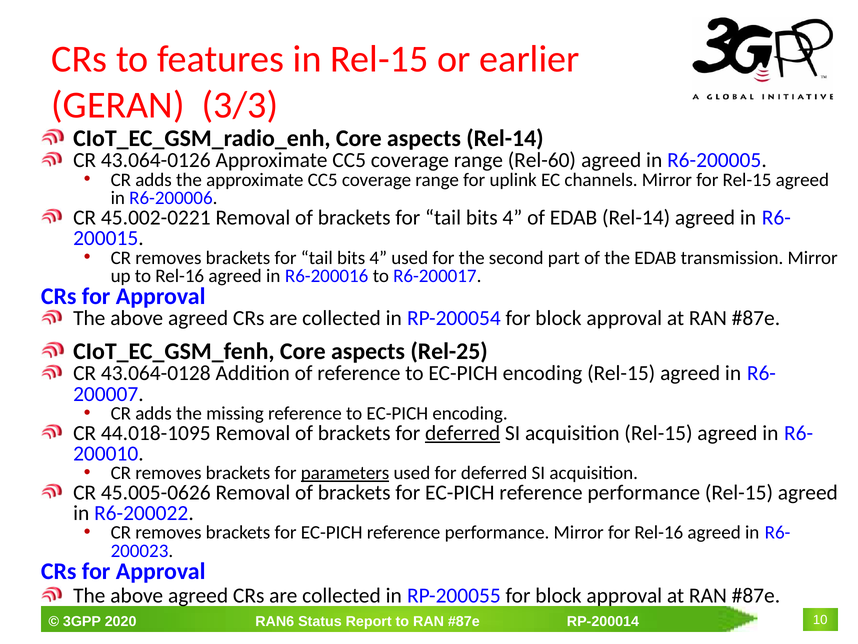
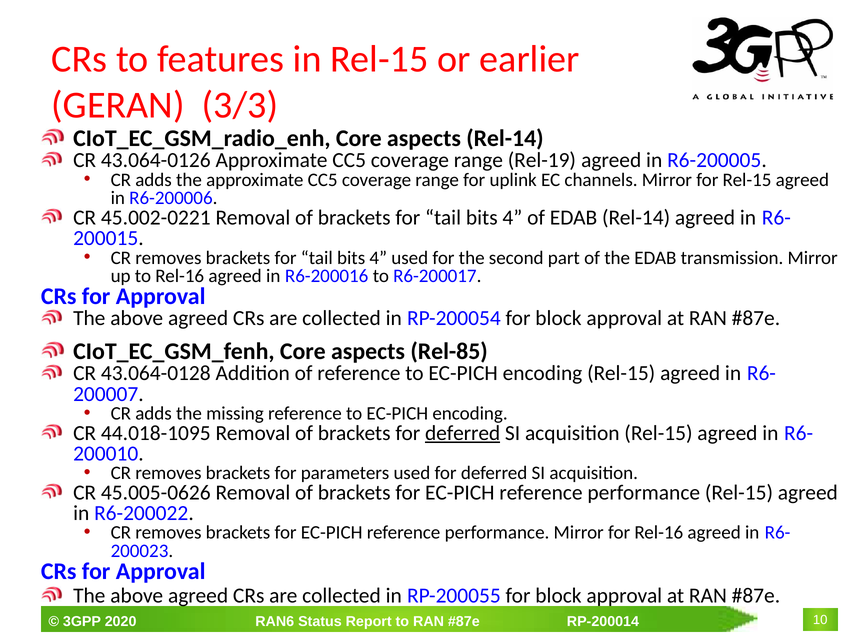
Rel-60: Rel-60 -> Rel-19 (542, 160)
Rel-25: Rel-25 -> Rel-85 (449, 351)
parameters underline: present -> none (345, 473)
